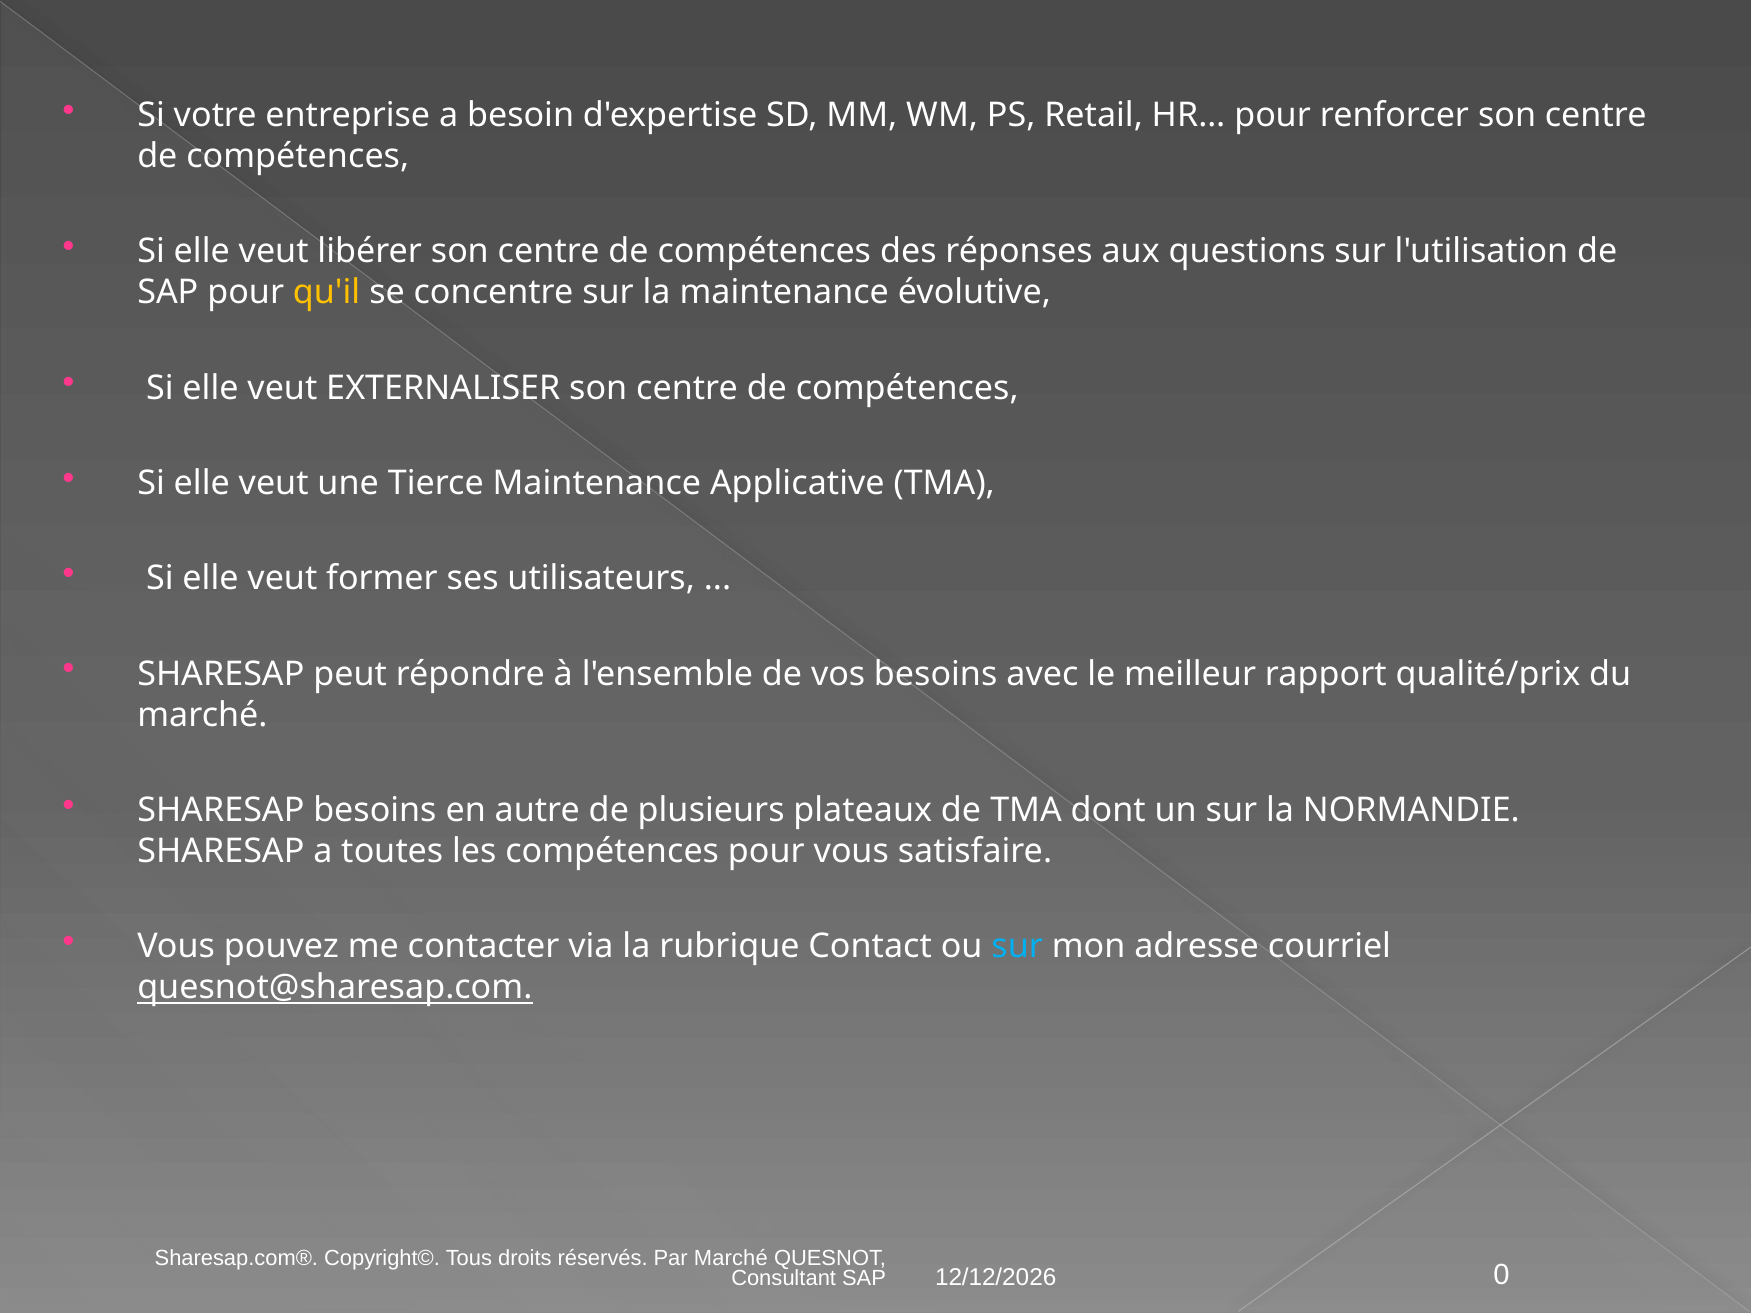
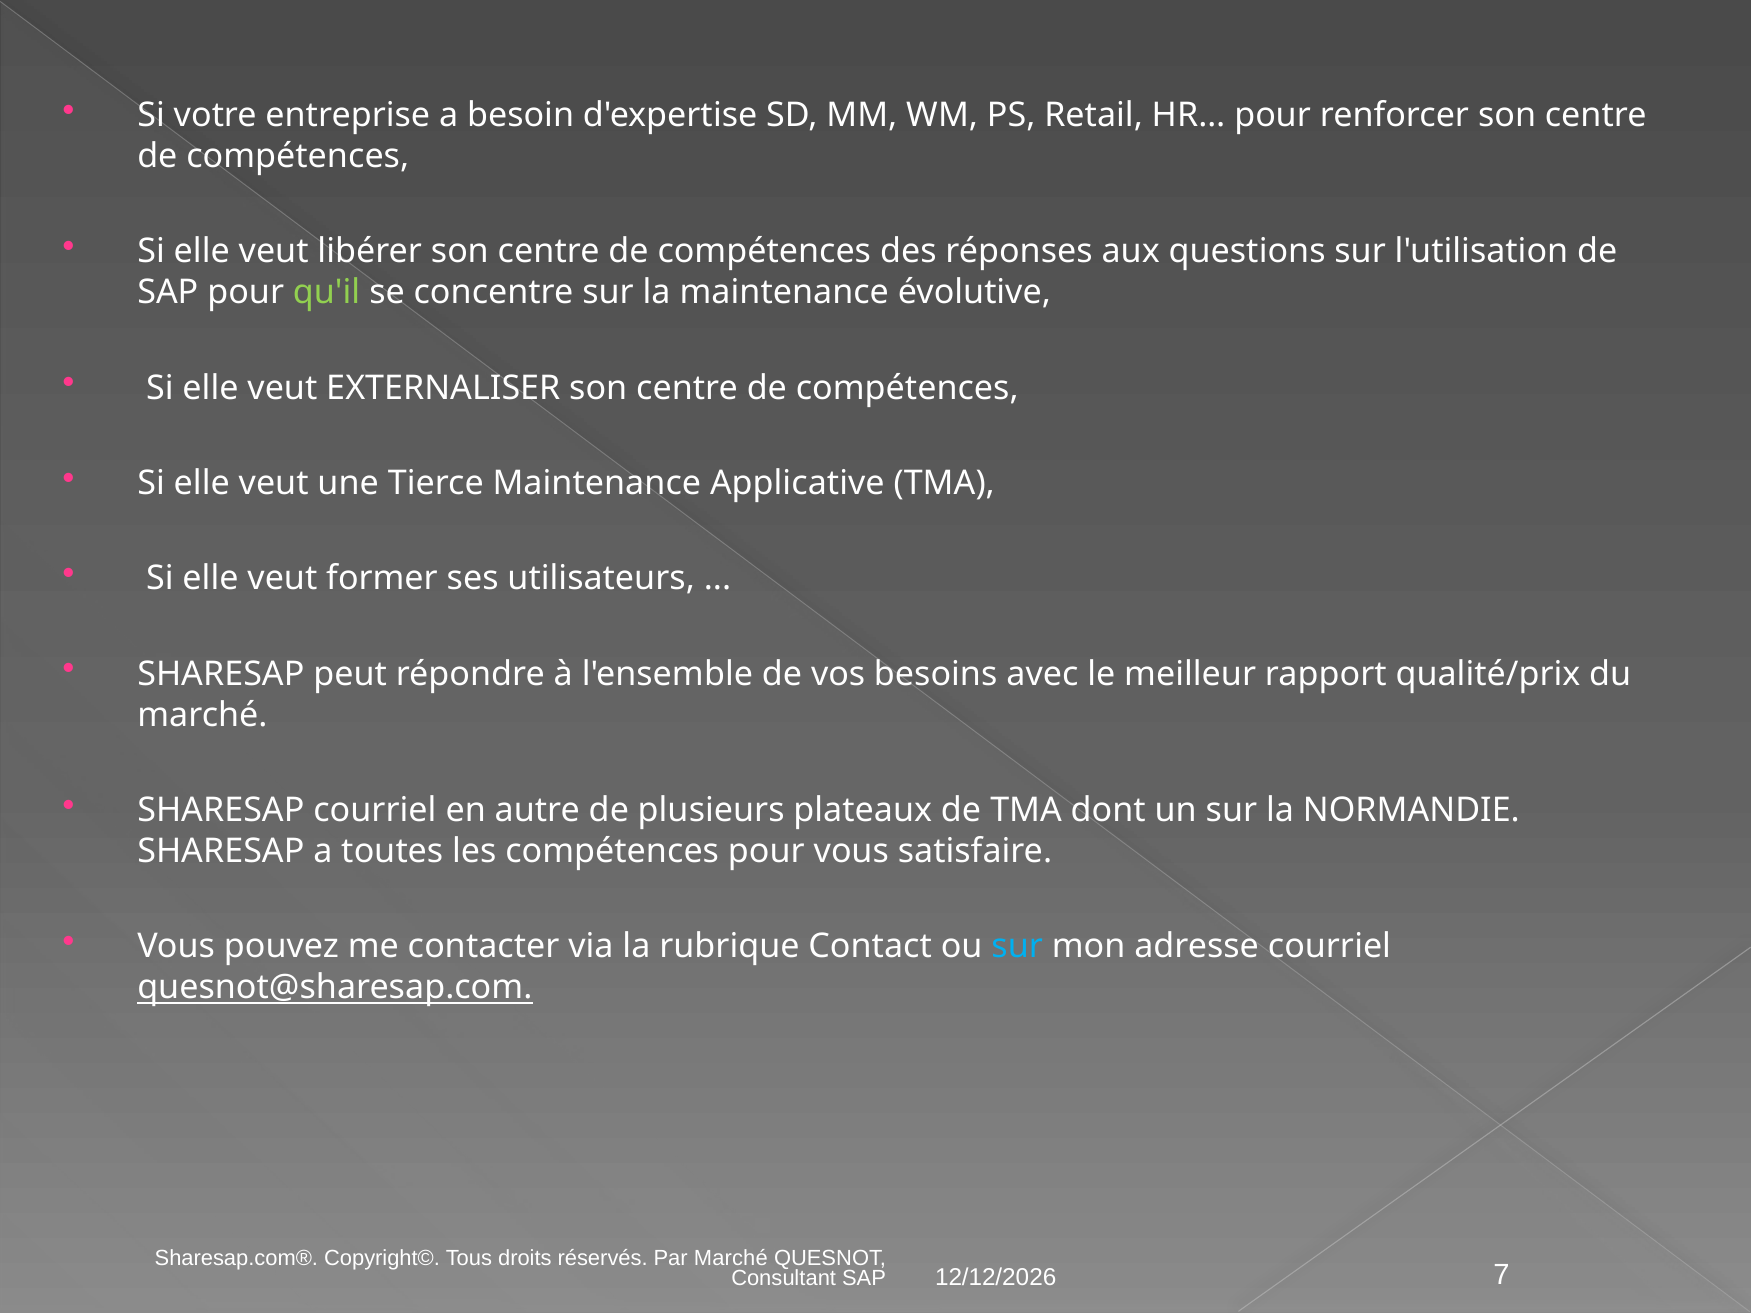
qu'il colour: yellow -> light green (327, 292)
SHARESAP besoins: besoins -> courriel (375, 810)
0: 0 -> 7 (1502, 1275)
